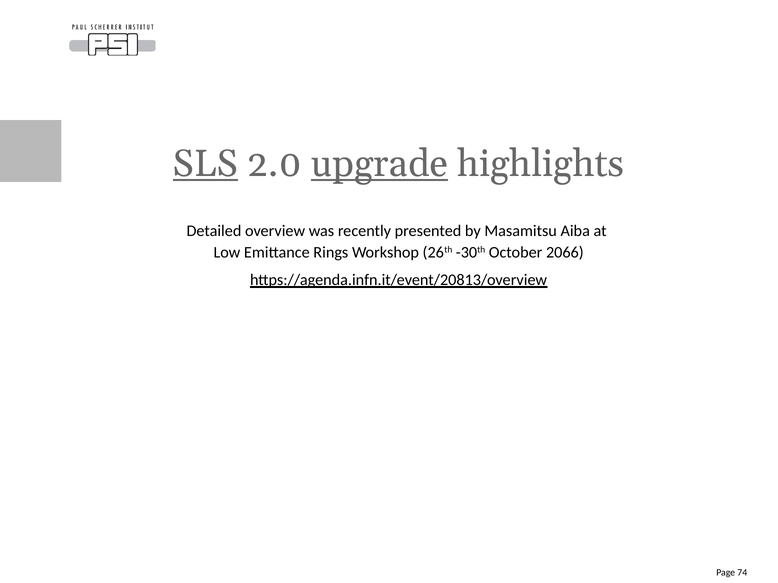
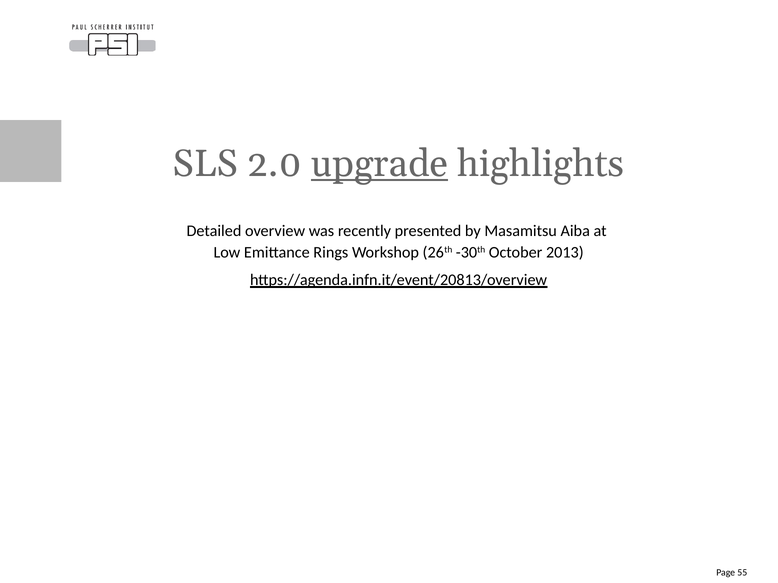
SLS underline: present -> none (205, 164)
2066: 2066 -> 2013 (565, 252)
74: 74 -> 55 (742, 573)
